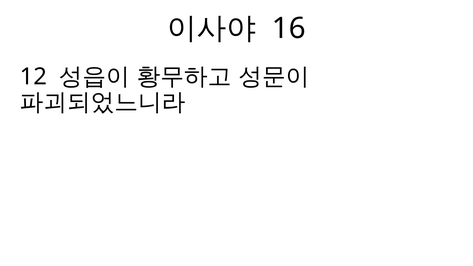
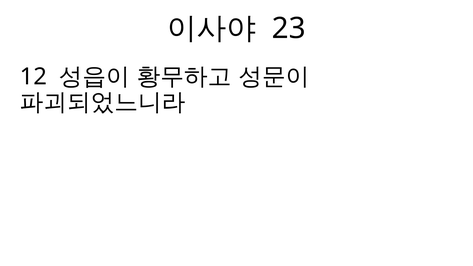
16: 16 -> 23 (289, 28)
